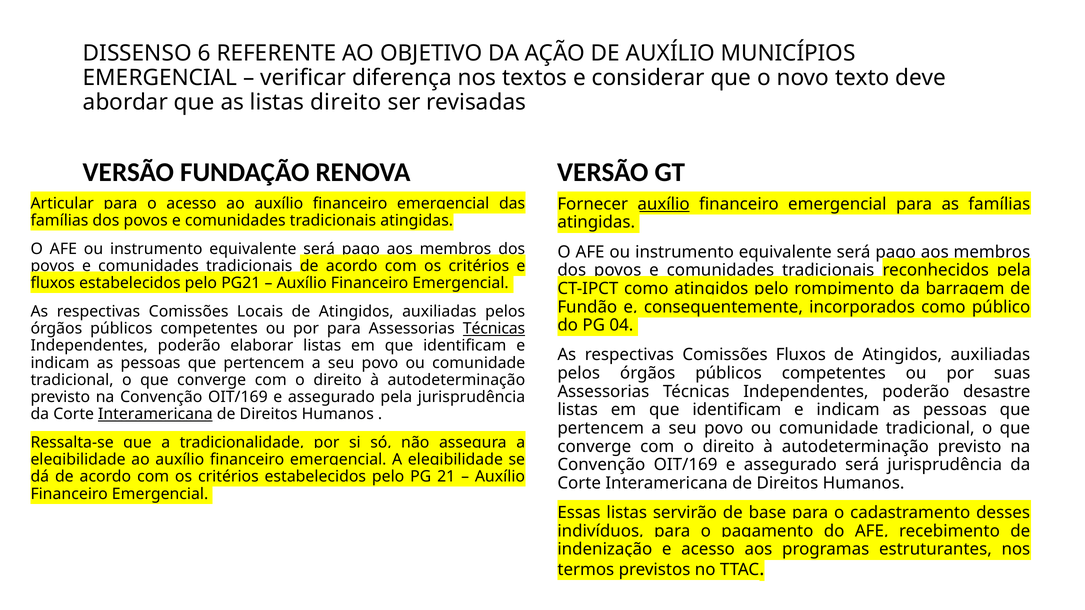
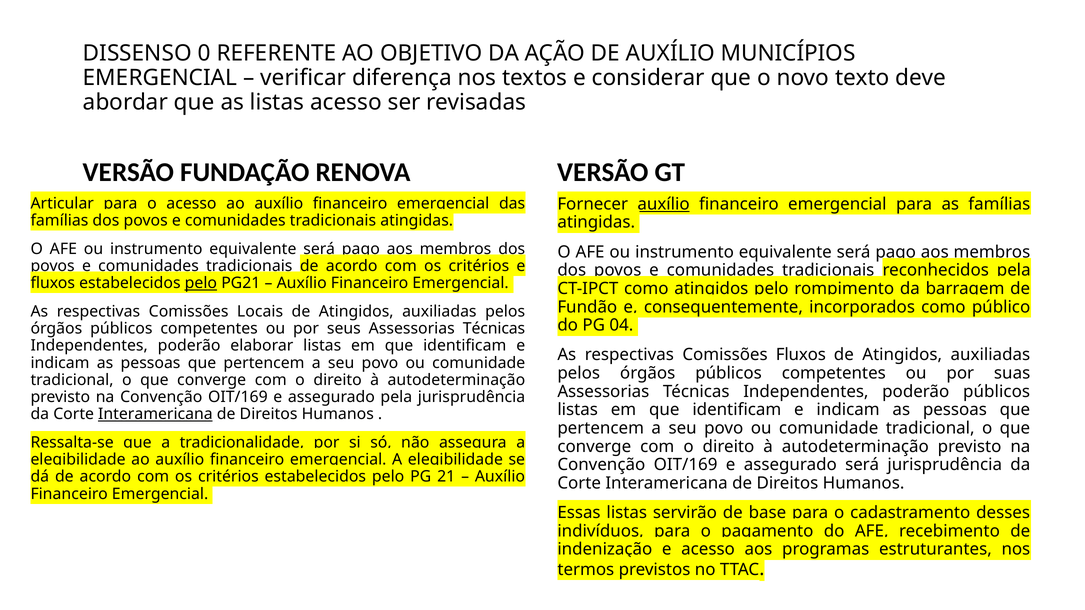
6: 6 -> 0 (204, 53)
listas direito: direito -> acesso (346, 102)
pelo underline: none -> present (201, 283)
por para: para -> seus (344, 329)
Técnicas underline: present -> none (494, 329)
poderão desastre: desastre -> públicos (997, 392)
